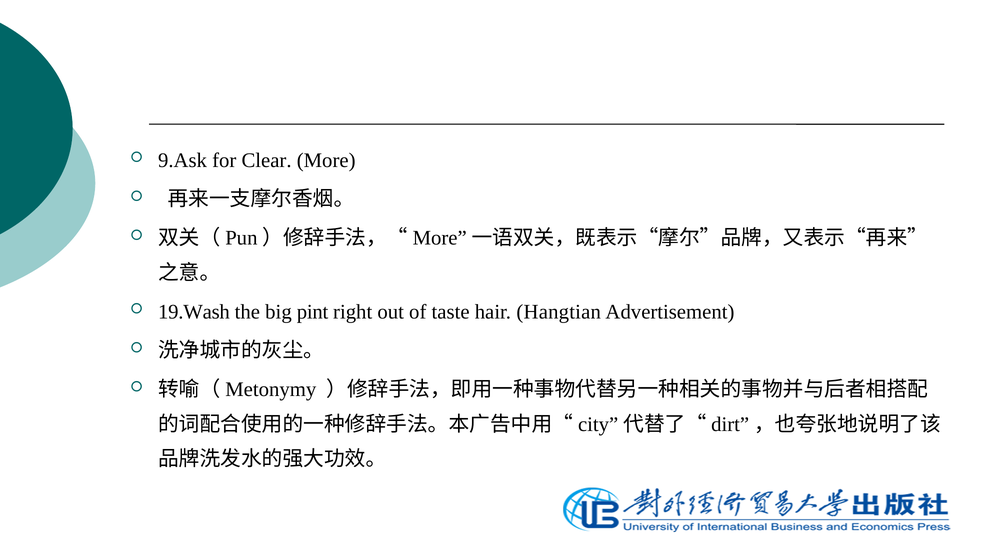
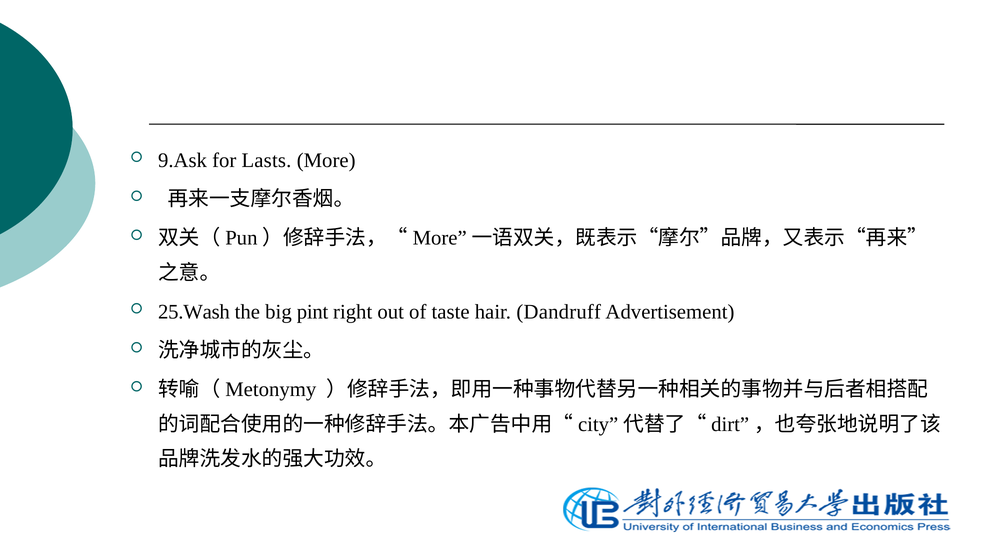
Clear: Clear -> Lasts (266, 160)
19.Wash: 19.Wash -> 25.Wash (194, 312)
Hangtian: Hangtian -> Dandruff (559, 312)
